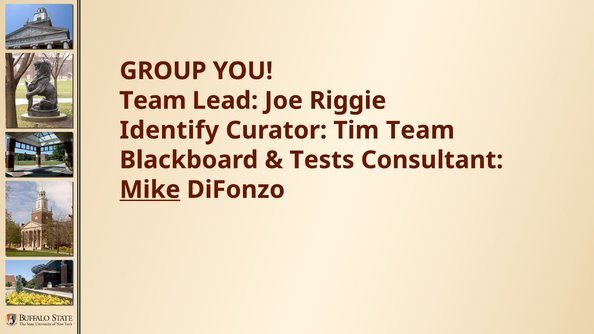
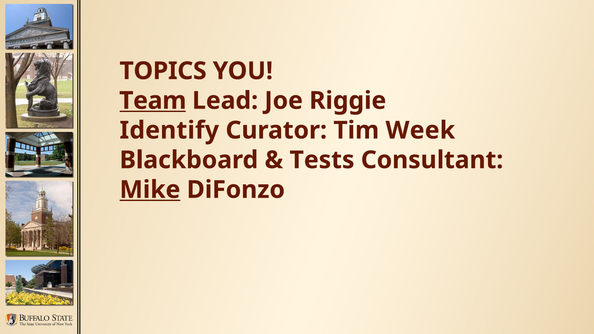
GROUP: GROUP -> TOPICS (163, 71)
Team underline: none -> present (153, 101)
Tim Team: Team -> Week (420, 130)
